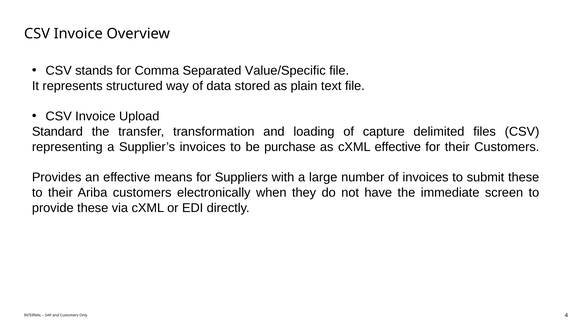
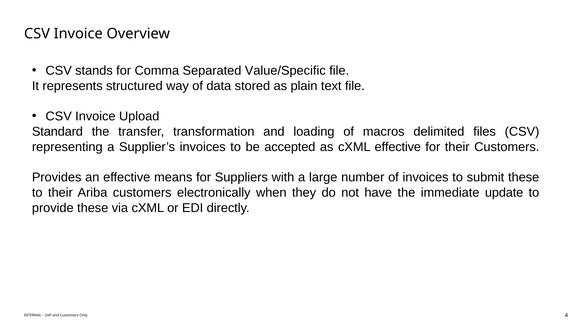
capture: capture -> macros (384, 132)
purchase: purchase -> accepted (290, 147)
screen: screen -> update (504, 193)
